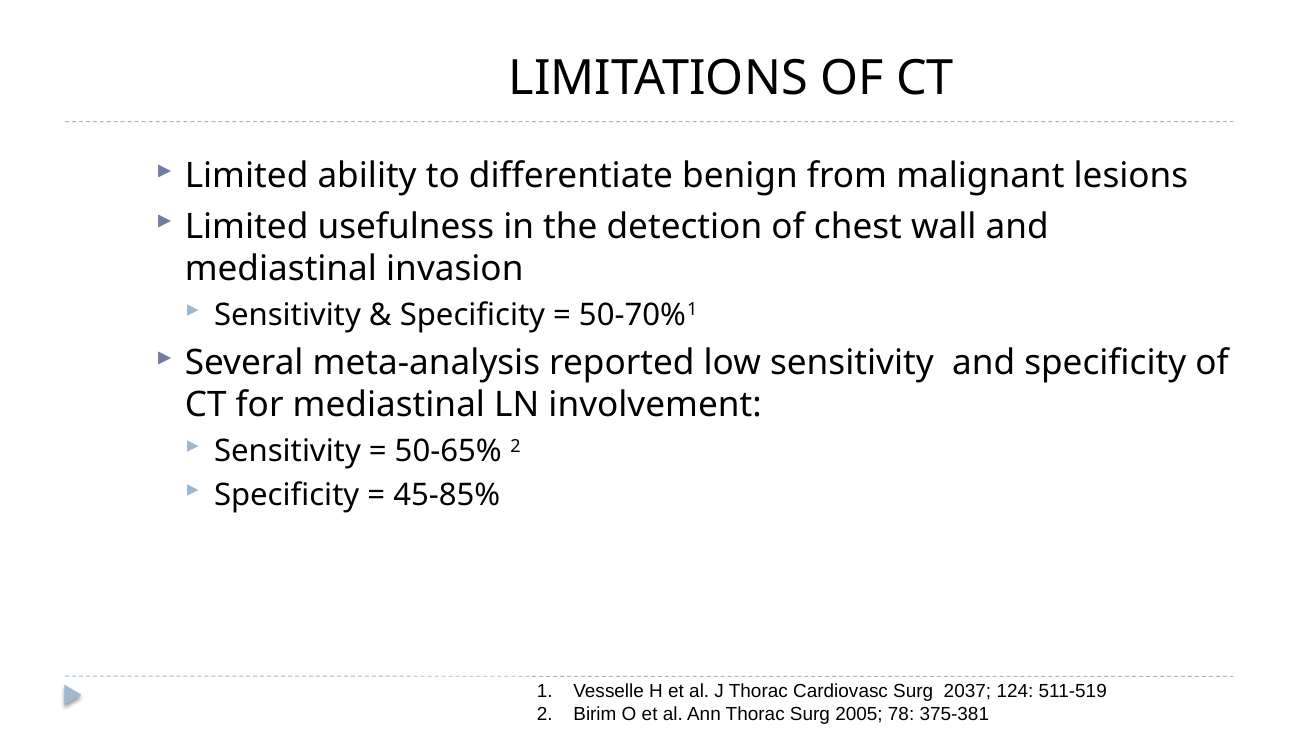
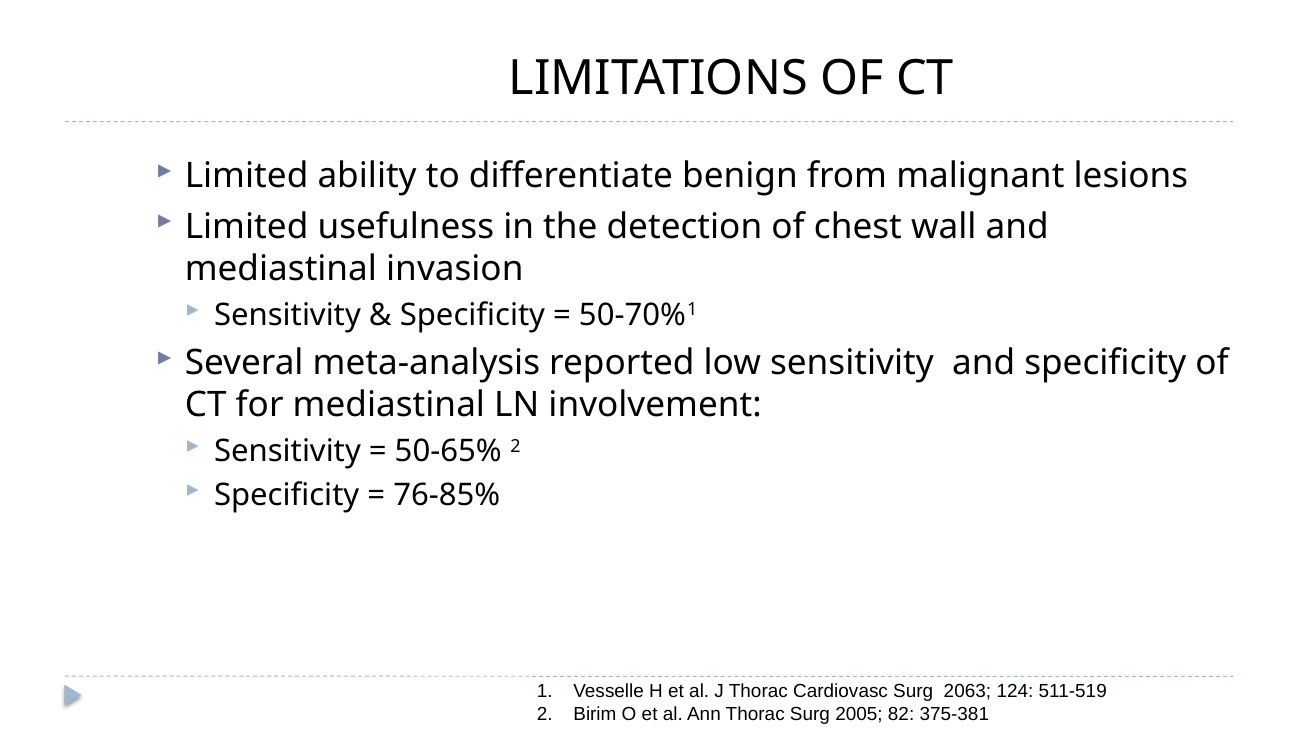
45-85%: 45-85% -> 76-85% (447, 496)
2037: 2037 -> 2063 (967, 692)
78: 78 -> 82 (901, 715)
